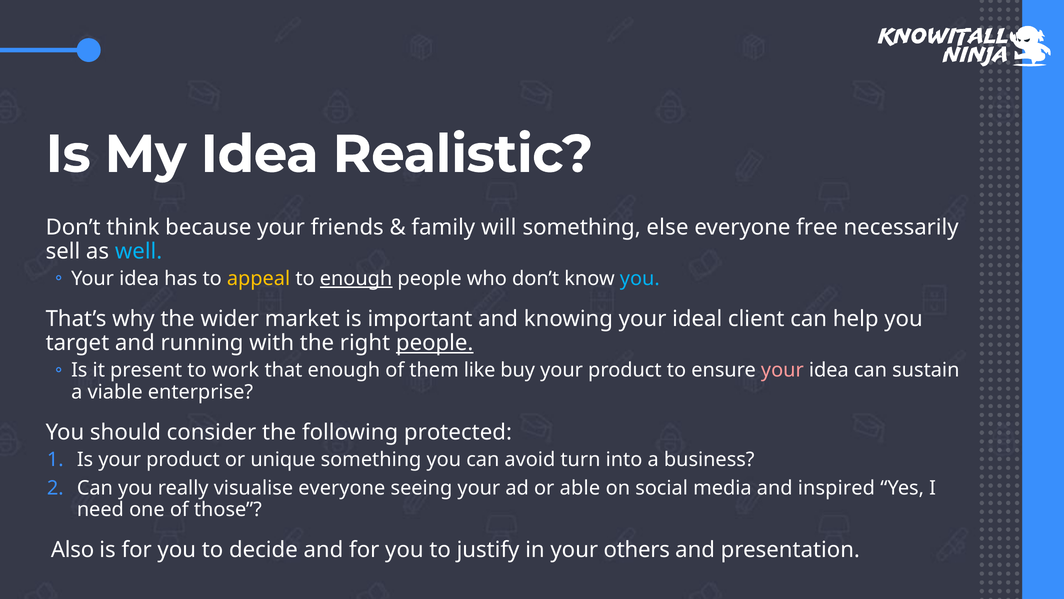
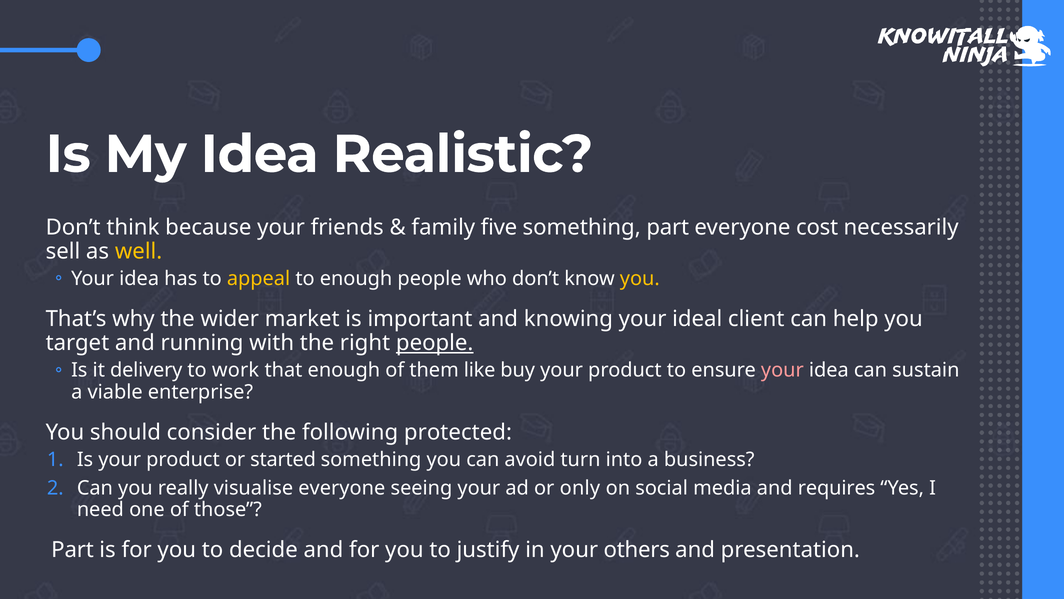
will: will -> five (499, 227)
something else: else -> part (668, 227)
free: free -> cost (817, 227)
well colour: light blue -> yellow (139, 251)
enough underline: present -> none (356, 278)
you colour: light blue -> yellow (640, 278)
present: present -> delivery (146, 370)
unique: unique -> started (283, 459)
able: able -> only (580, 488)
inspired: inspired -> requires (837, 488)
Also: Also -> Part (73, 550)
